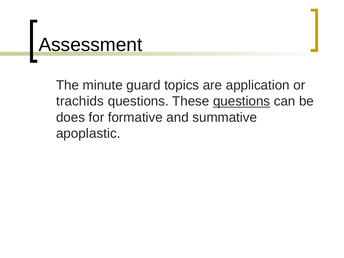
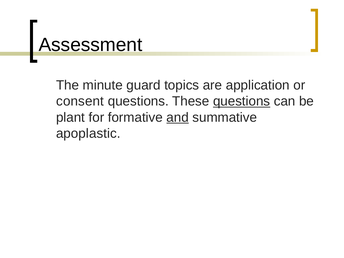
trachids: trachids -> consent (80, 101)
does: does -> plant (70, 117)
and underline: none -> present (178, 117)
